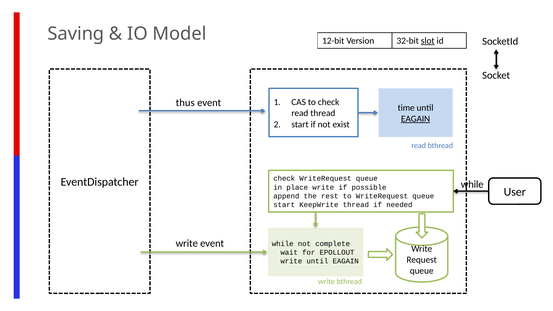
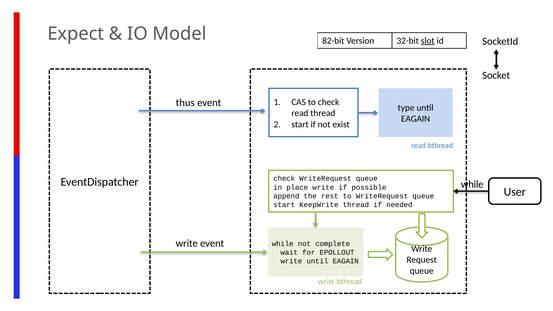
Saving: Saving -> Expect (76, 34)
12-bit: 12-bit -> 82-bit (333, 41)
time: time -> type (406, 108)
EAGAIN underline: present -> none (416, 119)
